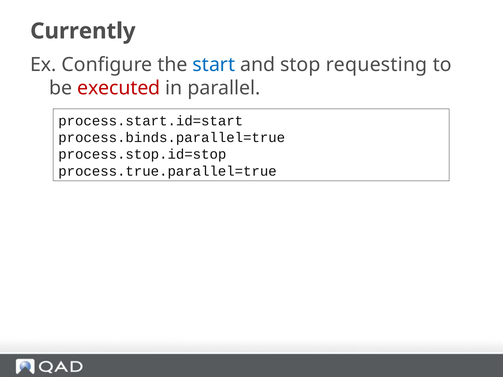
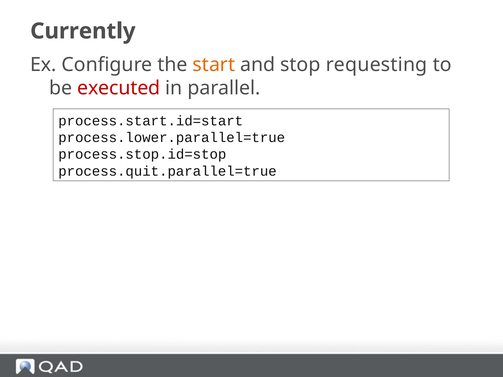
start colour: blue -> orange (214, 65)
process.binds.parallel=true: process.binds.parallel=true -> process.lower.parallel=true (172, 138)
process.true.parallel=true: process.true.parallel=true -> process.quit.parallel=true (167, 171)
